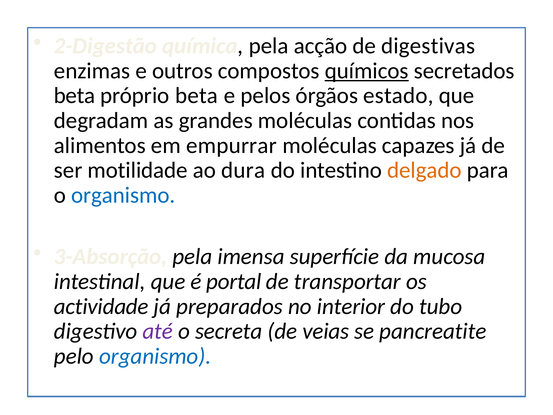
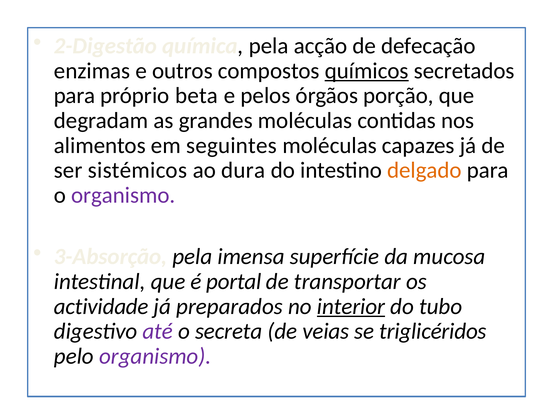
digestivas: digestivas -> defecação (428, 46)
beta: beta -> para (75, 96)
estado: estado -> porção (398, 96)
empurrar: empurrar -> seguintes (232, 145)
motilidade: motilidade -> sistémicos (137, 170)
organismo colour: blue -> purple (123, 195)
interior underline: none -> present (351, 306)
pancreatite: pancreatite -> triglicéridos (433, 331)
organismo colour: blue -> purple (155, 356)
